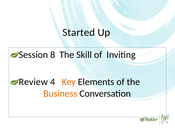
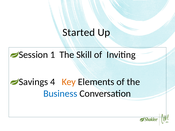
8: 8 -> 1 (53, 55)
Review: Review -> Savings (33, 82)
Business colour: orange -> blue (60, 94)
